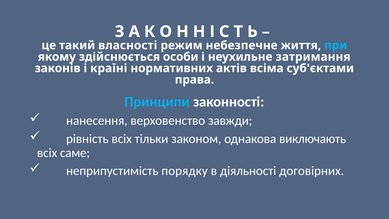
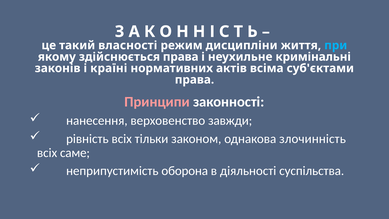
небезпечне: небезпечне -> дисципліни (242, 45)
здійснюється особи: особи -> права (181, 57)
затримання: затримання -> кримінальні (313, 57)
Принципи colour: light blue -> pink (157, 102)
виключають: виключають -> злочинність (313, 139)
порядку: порядку -> оборона (185, 171)
договірних: договірних -> суспільства (312, 171)
